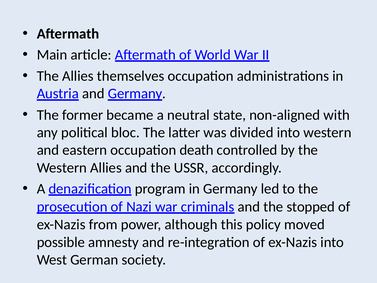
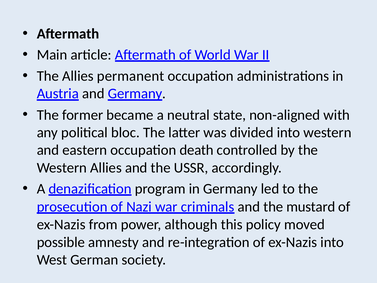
themselves: themselves -> permanent (131, 76)
stopped: stopped -> mustard (311, 206)
